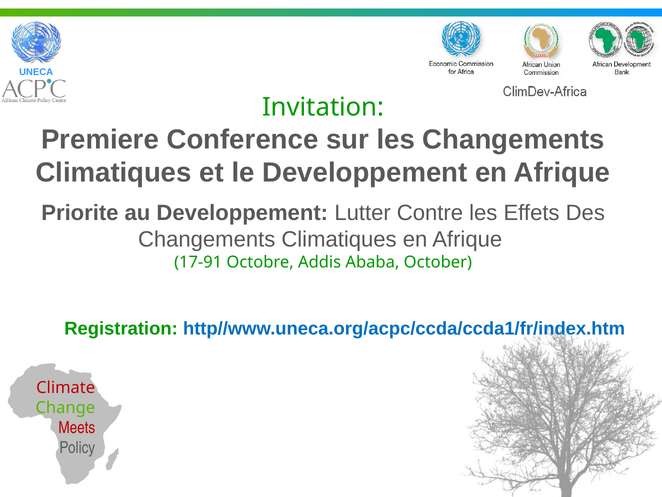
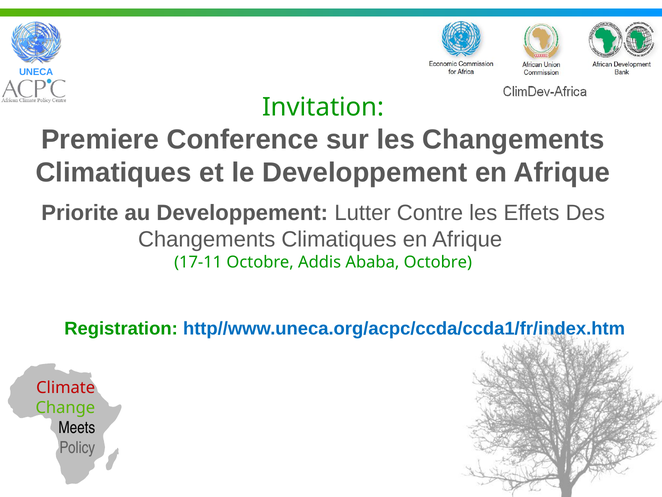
17-91: 17-91 -> 17-11 (198, 262)
Ababa October: October -> Octobre (438, 262)
Meets colour: red -> black (77, 427)
